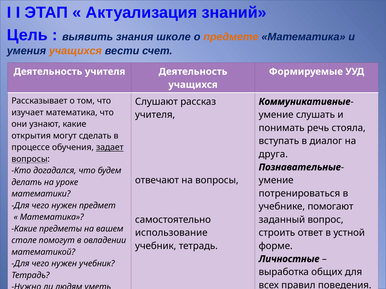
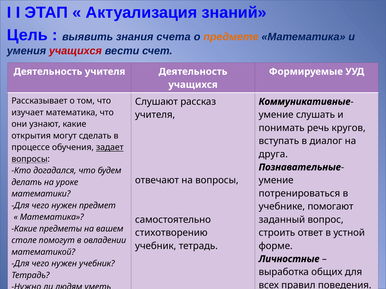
школе: школе -> счета (174, 37)
учащихся colour: orange -> red (75, 51)
стояла: стояла -> кругов (349, 128)
использование: использование -> стихотворению (171, 233)
